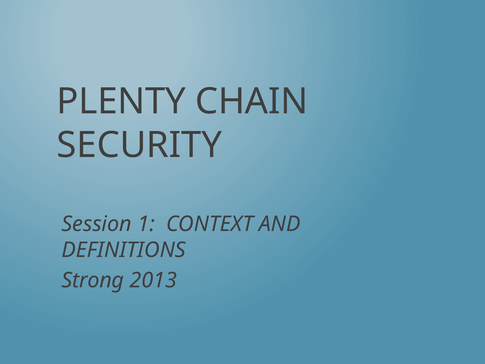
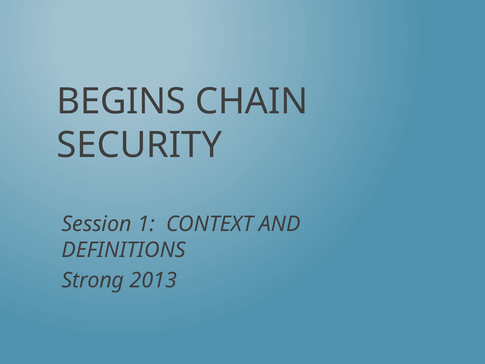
PLENTY: PLENTY -> BEGINS (121, 101)
